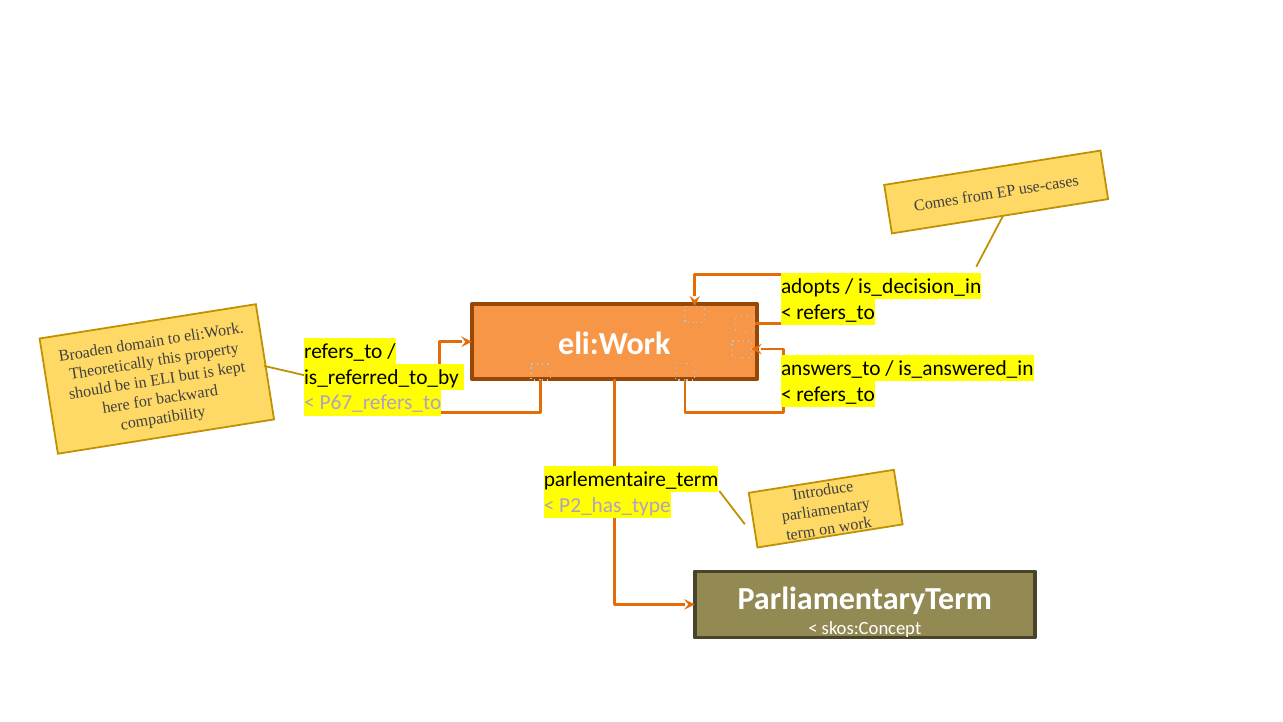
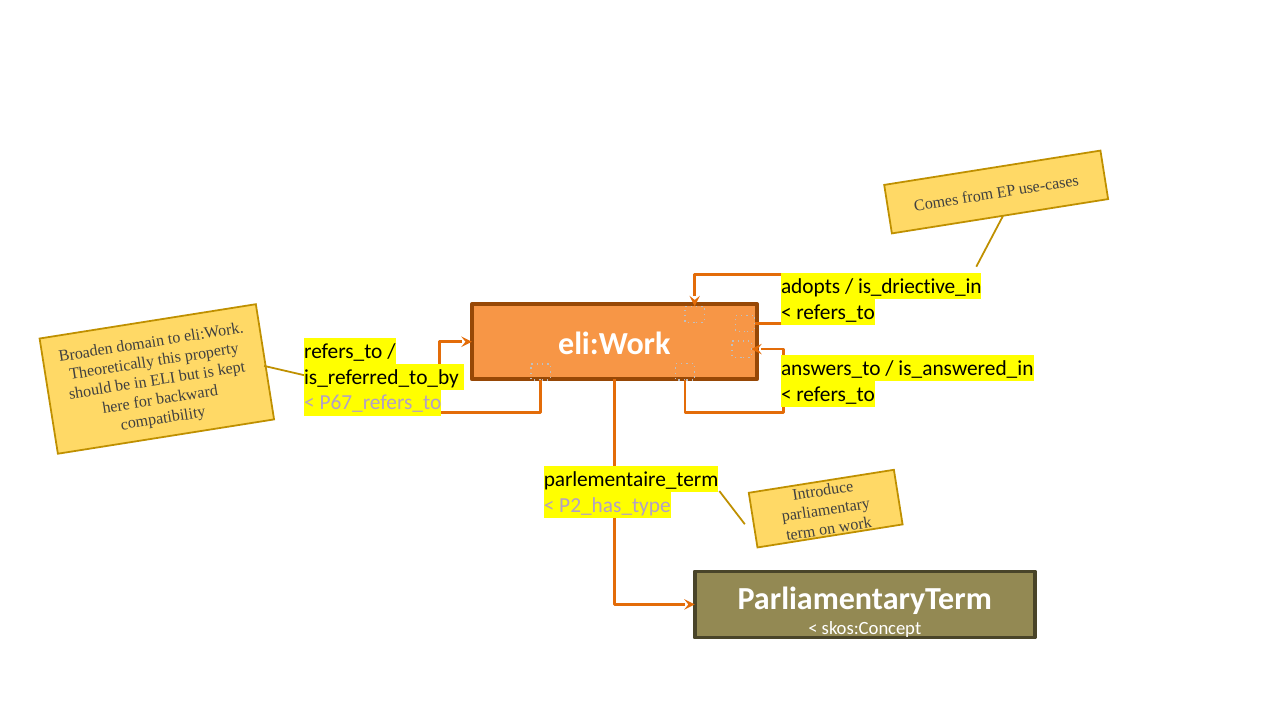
is_decision_in: is_decision_in -> is_driective_in (920, 287)
